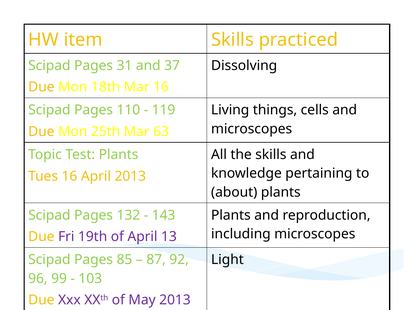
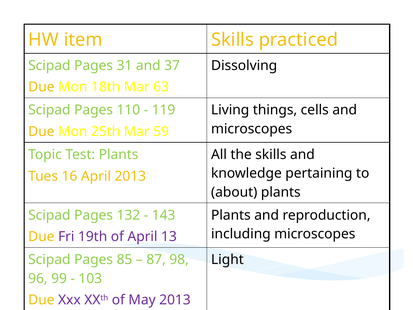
Mar 16: 16 -> 63 (161, 87)
63: 63 -> 59 (161, 132)
92: 92 -> 98 (179, 259)
